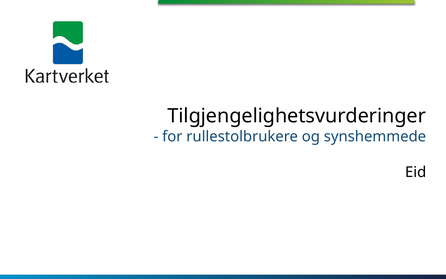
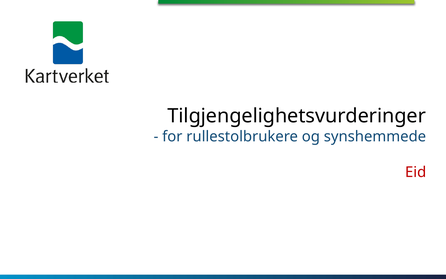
Eid colour: black -> red (416, 172)
